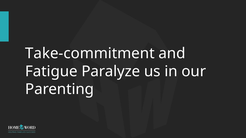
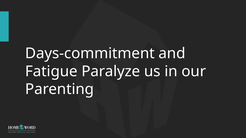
Take-commitment: Take-commitment -> Days-commitment (90, 54)
